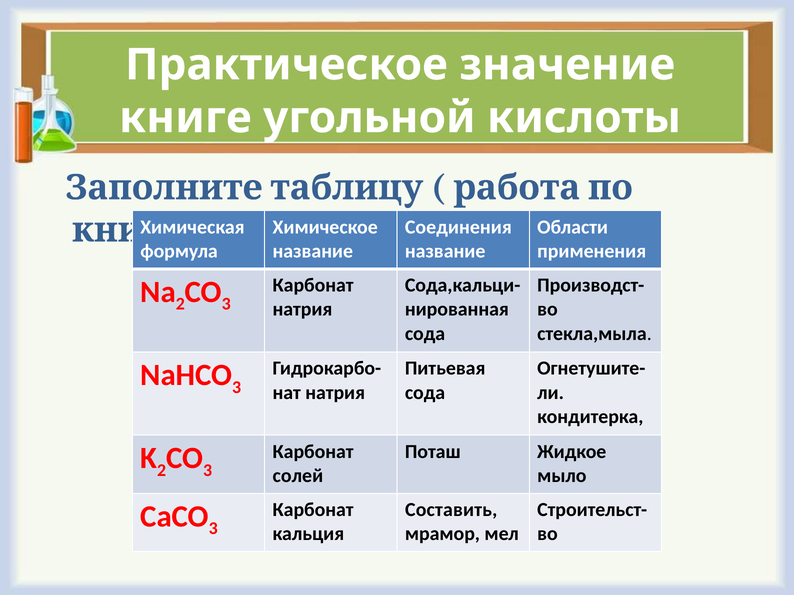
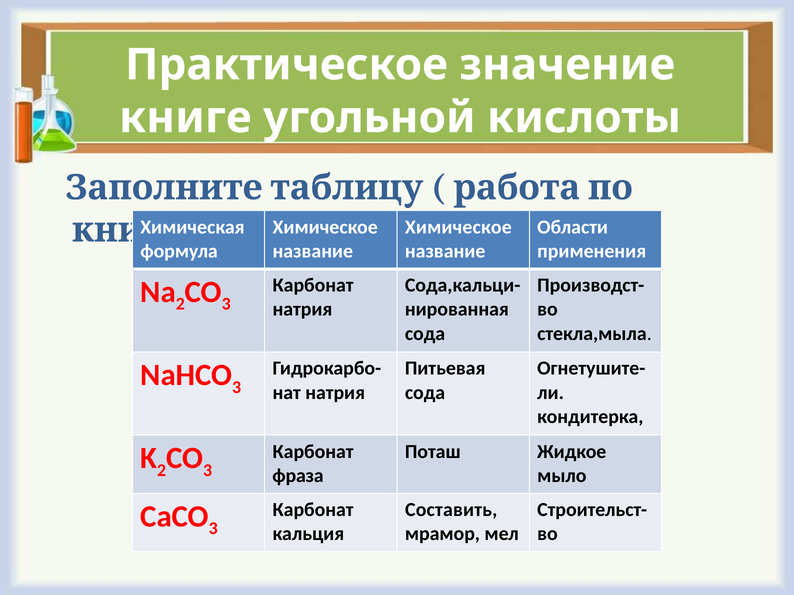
Соединения: Соединения -> Химическое (458, 227)
солей: солей -> фраза (298, 476)
